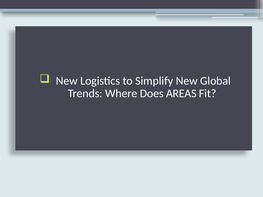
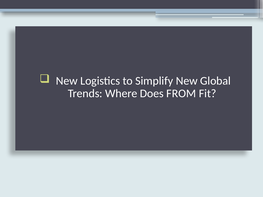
AREAS: AREAS -> FROM (181, 94)
